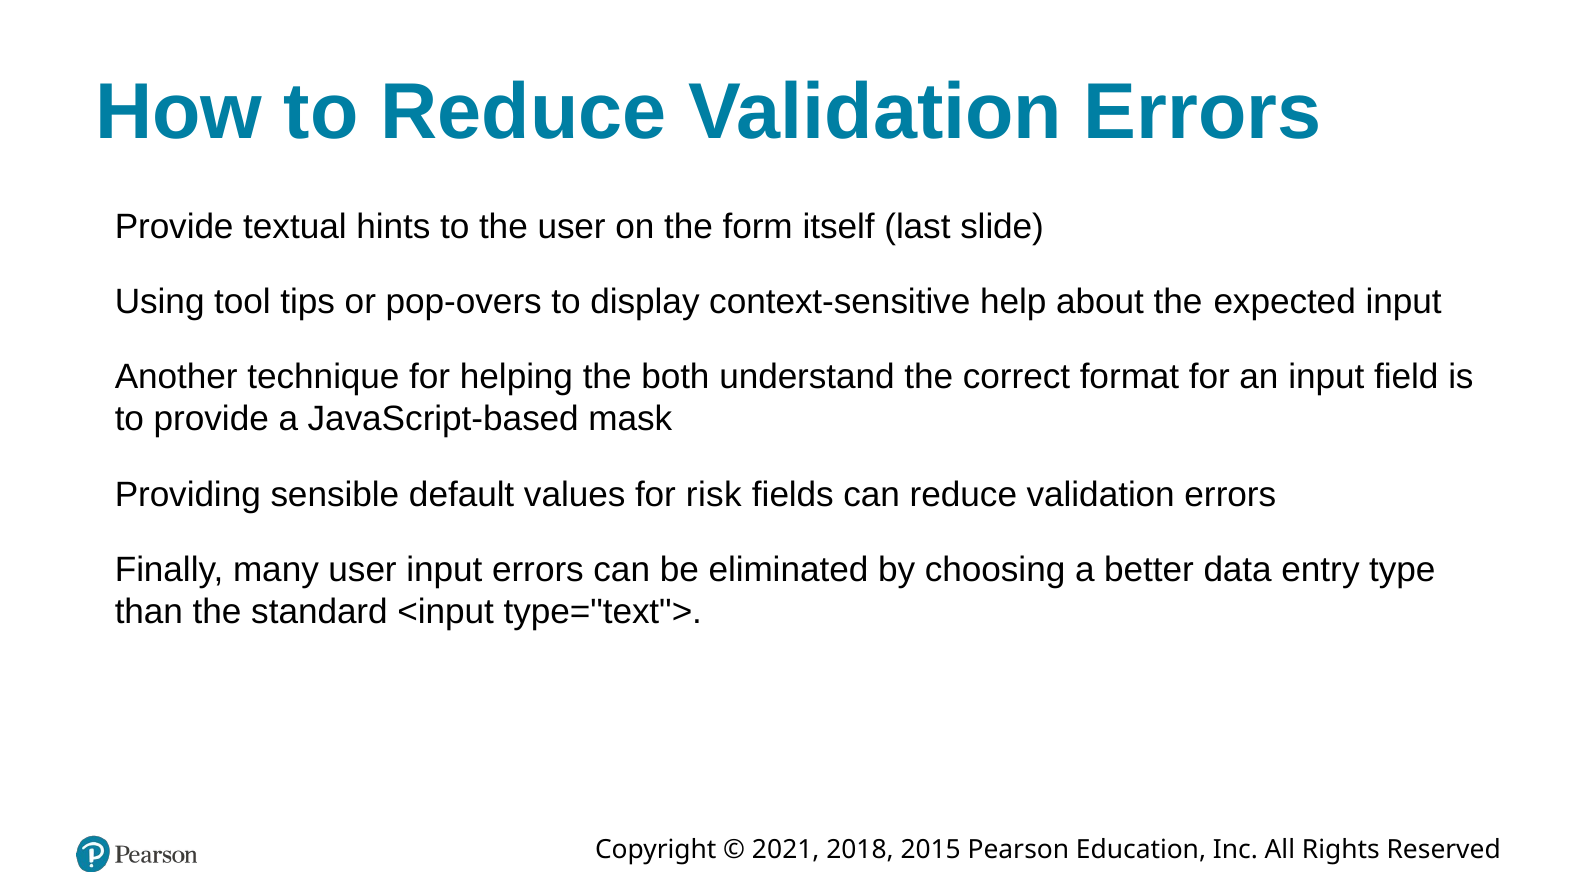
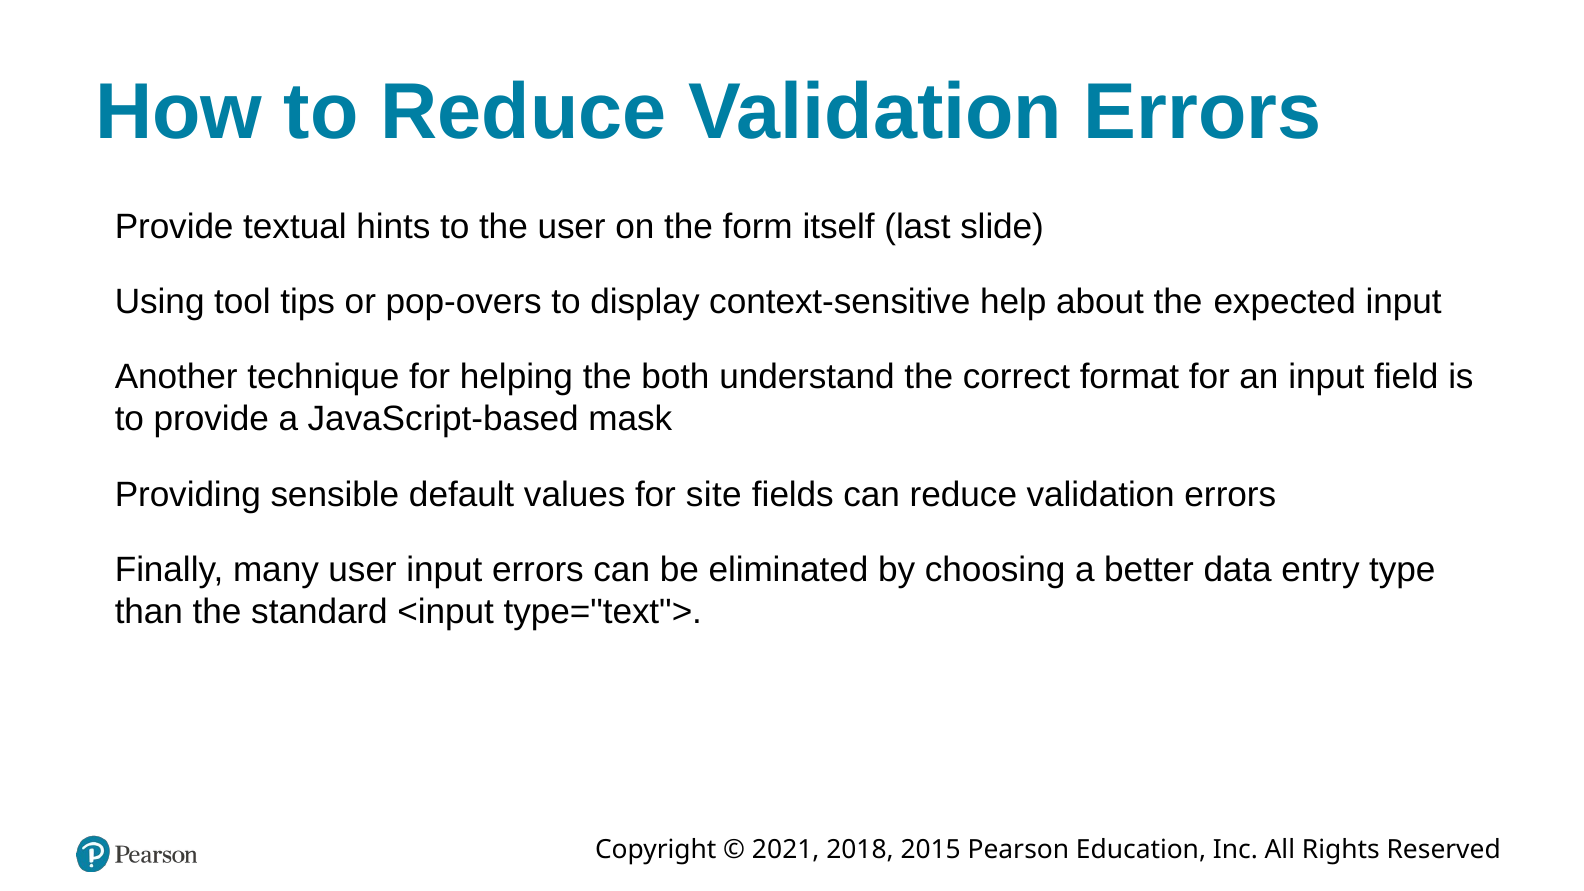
risk: risk -> site (714, 495)
